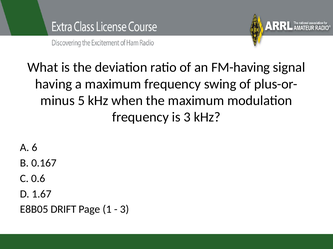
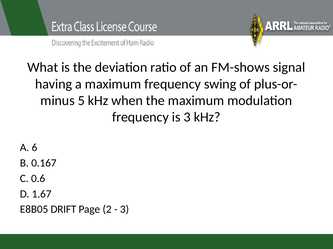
FM-having: FM-having -> FM-shows (241, 68)
1: 1 -> 2 (107, 210)
